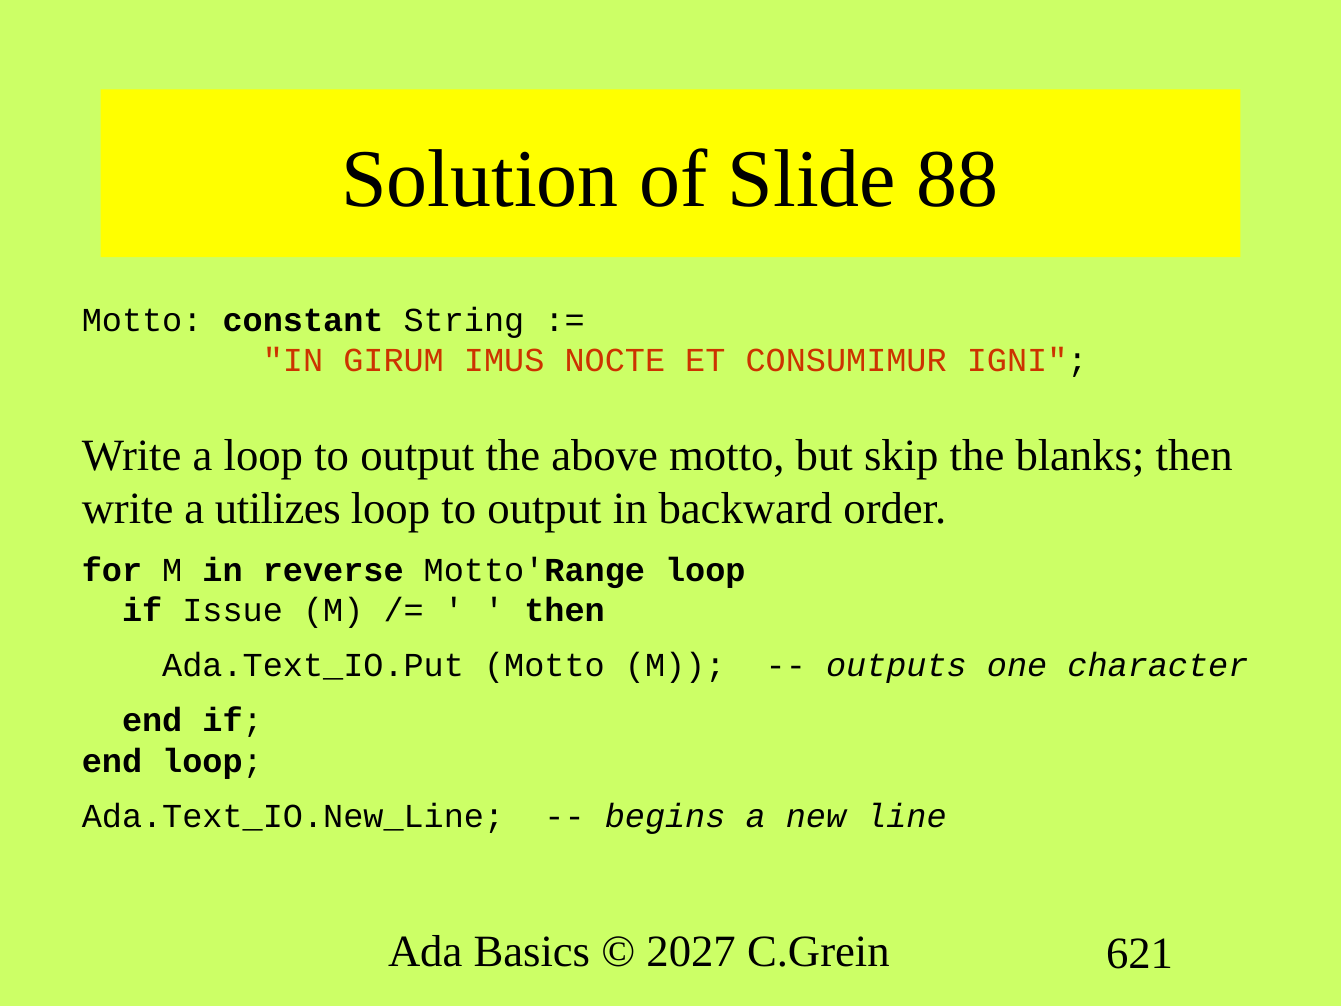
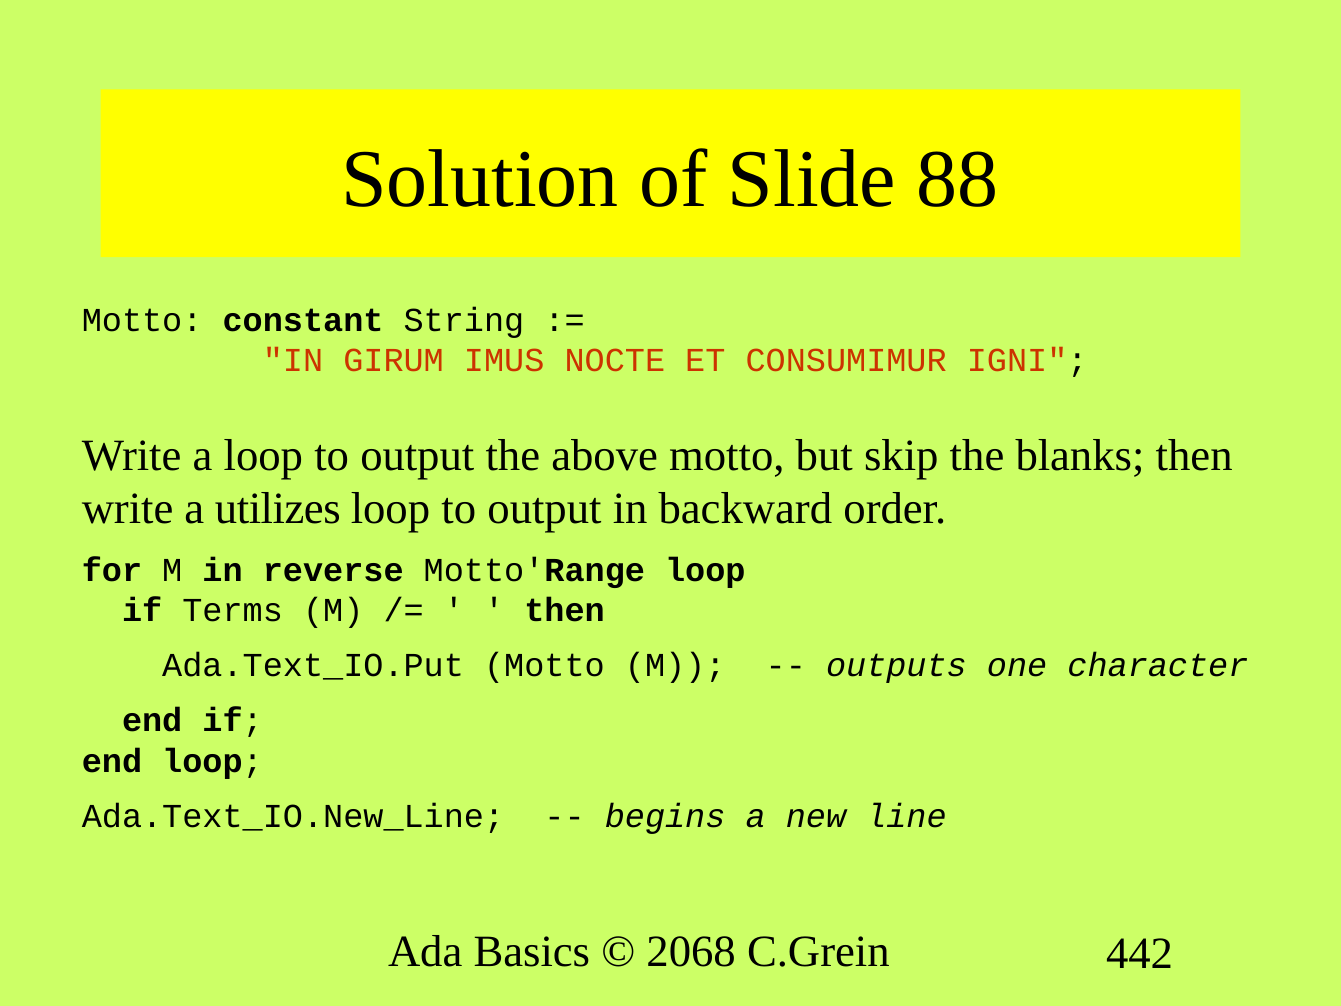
Issue: Issue -> Terms (233, 610)
2027: 2027 -> 2068 (691, 952)
621: 621 -> 442 (1140, 953)
